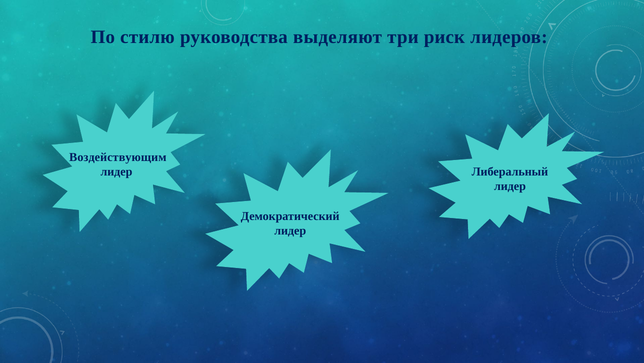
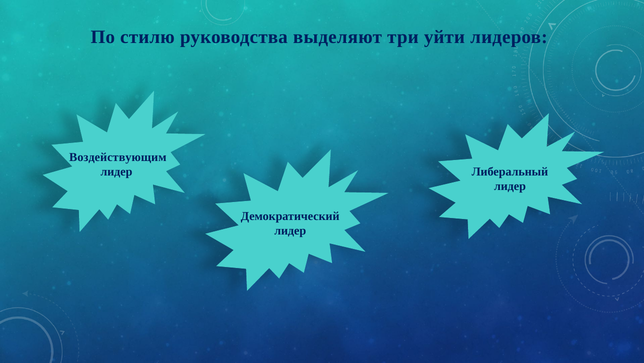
риск: риск -> уйти (444, 37)
